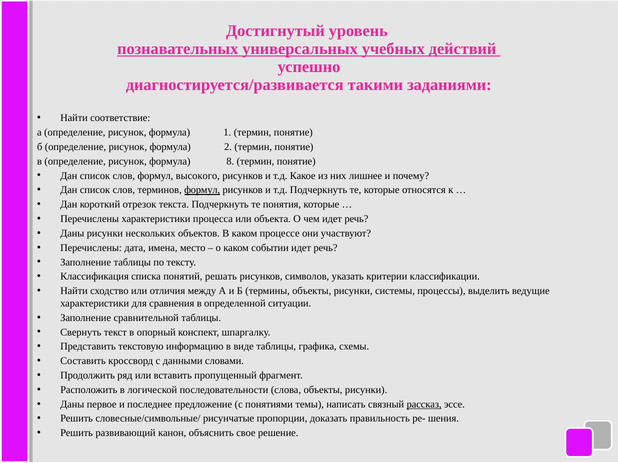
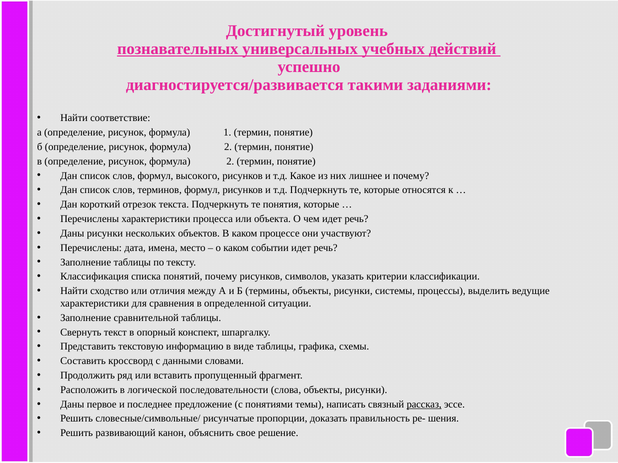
8: 8 -> 2 (230, 161)
формул underline: present -> none (202, 190)
понятий решать: решать -> почему (221, 277)
